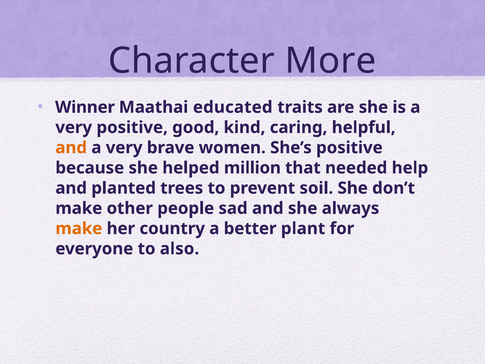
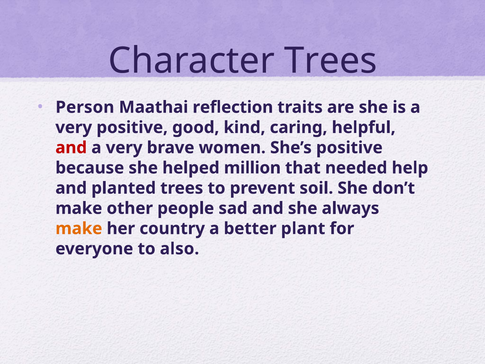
Character More: More -> Trees (331, 61)
Winner: Winner -> Person (85, 107)
educated: educated -> reflection (233, 107)
and colour: orange -> red (71, 148)
